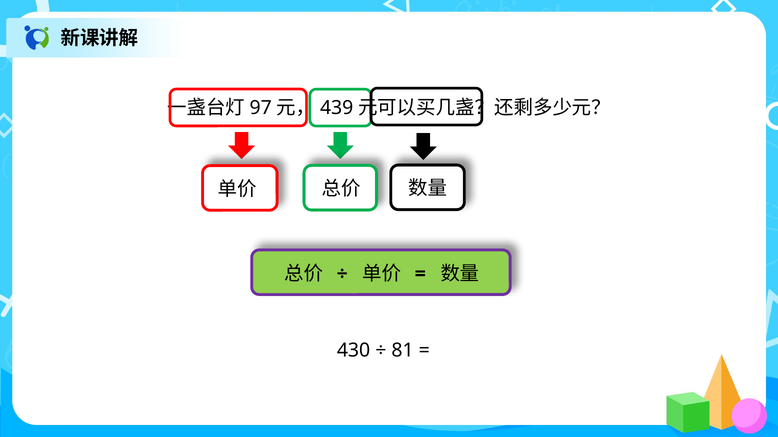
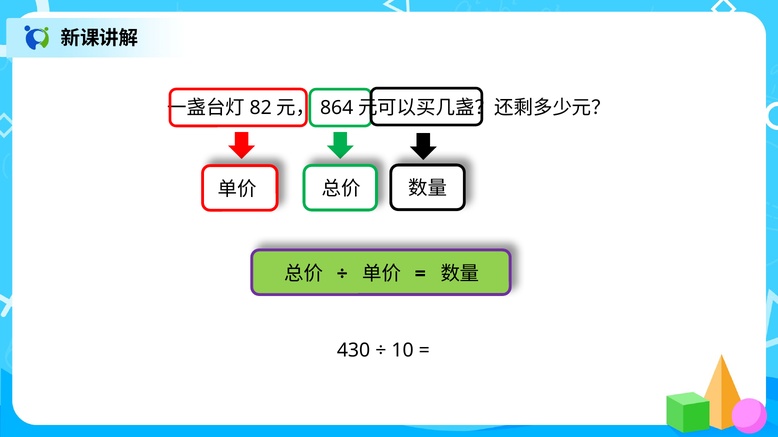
97: 97 -> 82 (261, 108)
439: 439 -> 864 (337, 108)
81: 81 -> 10 (403, 351)
